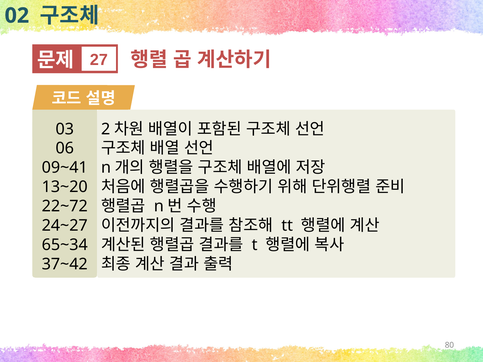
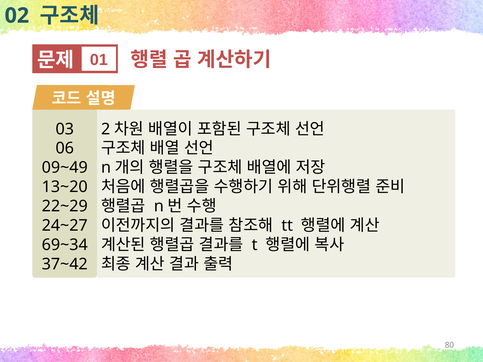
27: 27 -> 01 (99, 60)
09~41: 09~41 -> 09~49 (65, 168)
22~72: 22~72 -> 22~29 (65, 206)
65~34: 65~34 -> 69~34 (65, 245)
